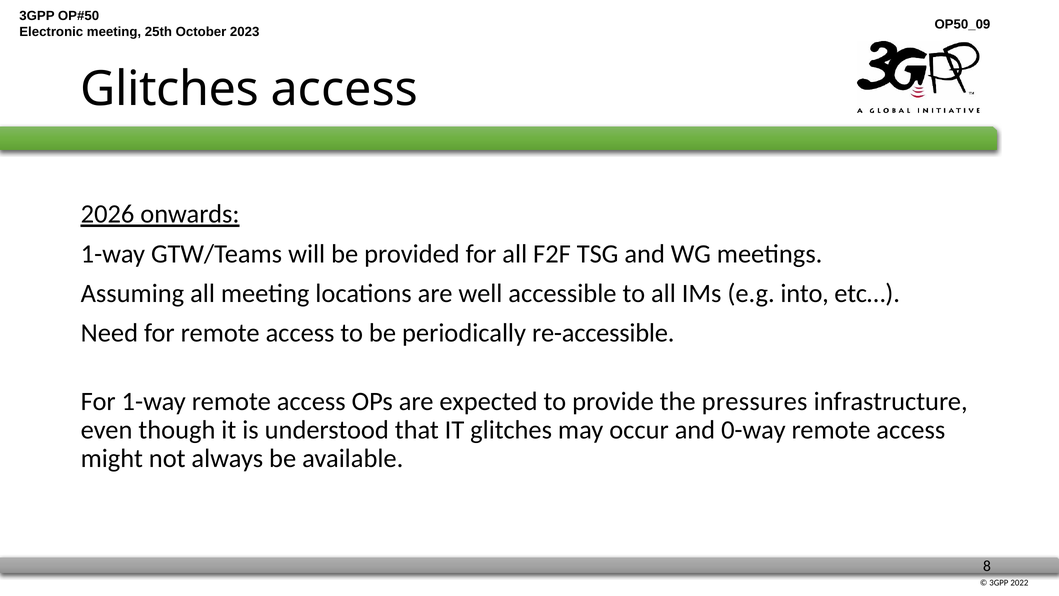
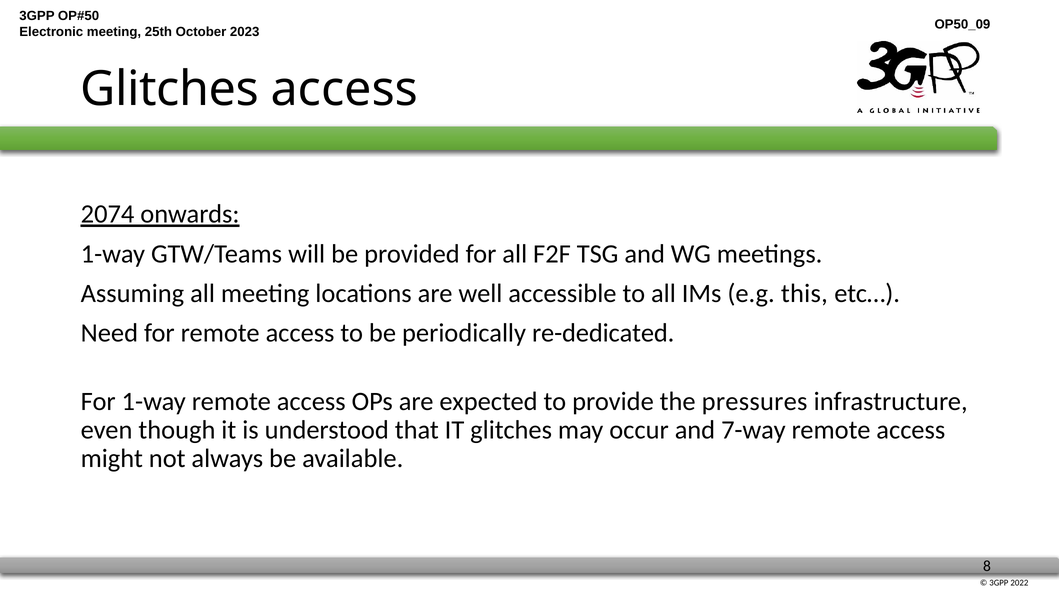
2026: 2026 -> 2074 (108, 214)
into: into -> this (804, 293)
re-accessible: re-accessible -> re-dedicated (603, 333)
0-way: 0-way -> 7-way (753, 430)
